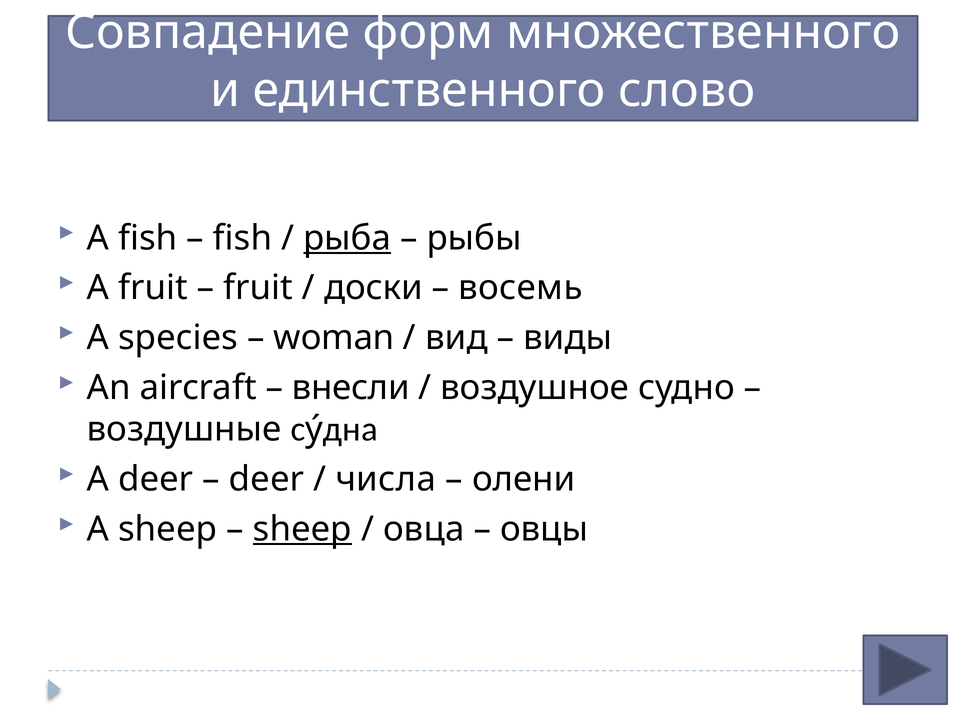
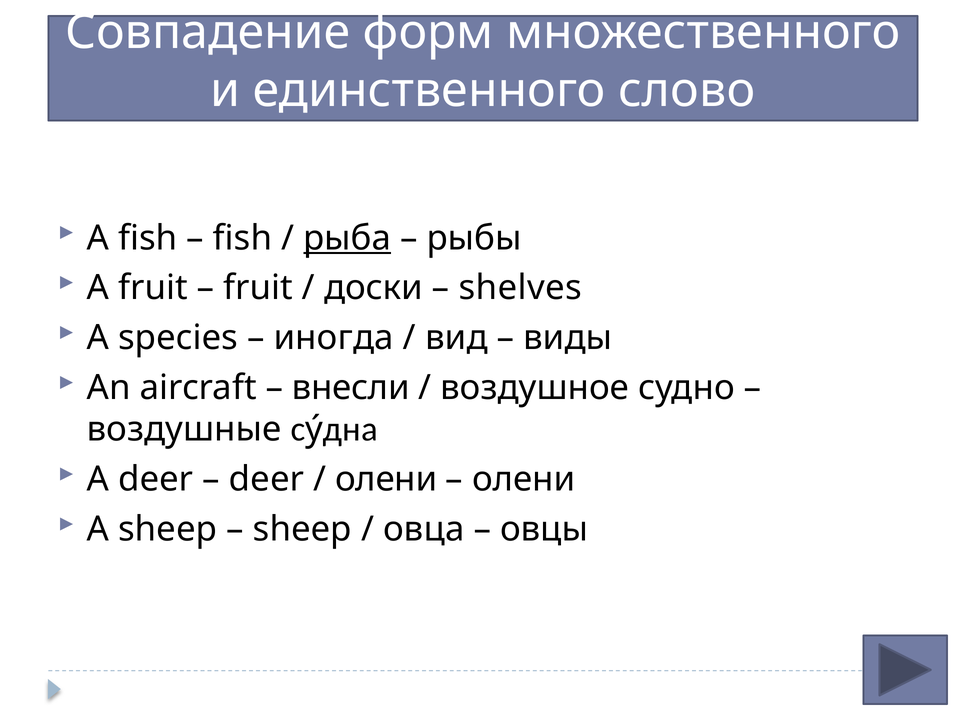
восемь: восемь -> shelves (520, 288)
woman: woman -> иногда (334, 338)
числа: числа -> олени (386, 480)
sheep underline: present -> none (302, 530)
